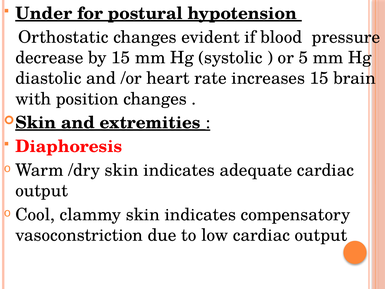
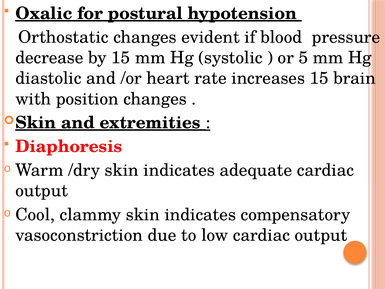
Under: Under -> Oxalic (44, 13)
